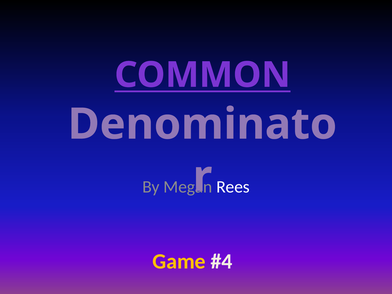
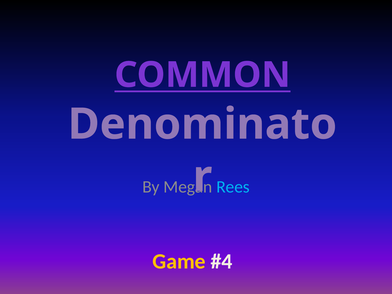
Rees colour: white -> light blue (233, 187)
